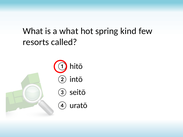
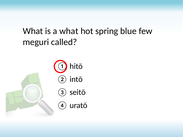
kind: kind -> blue (128, 31)
resorts: resorts -> meguri (36, 42)
